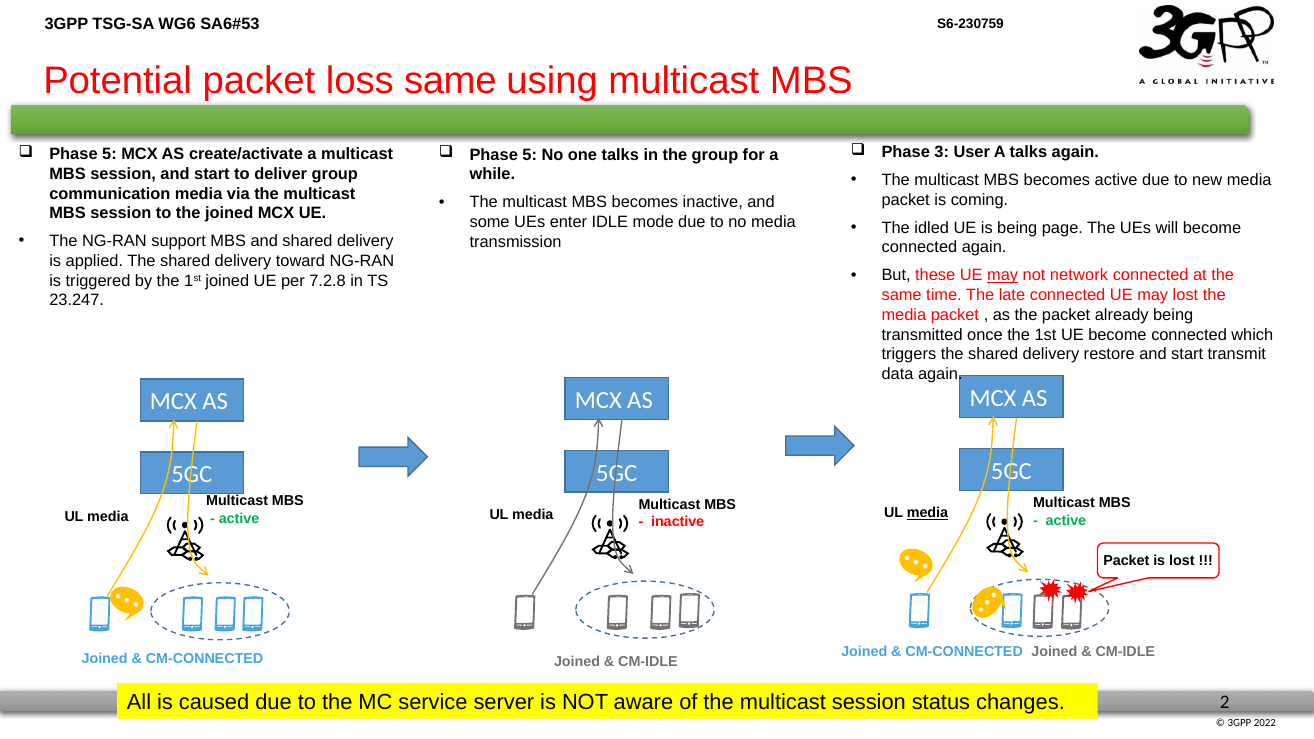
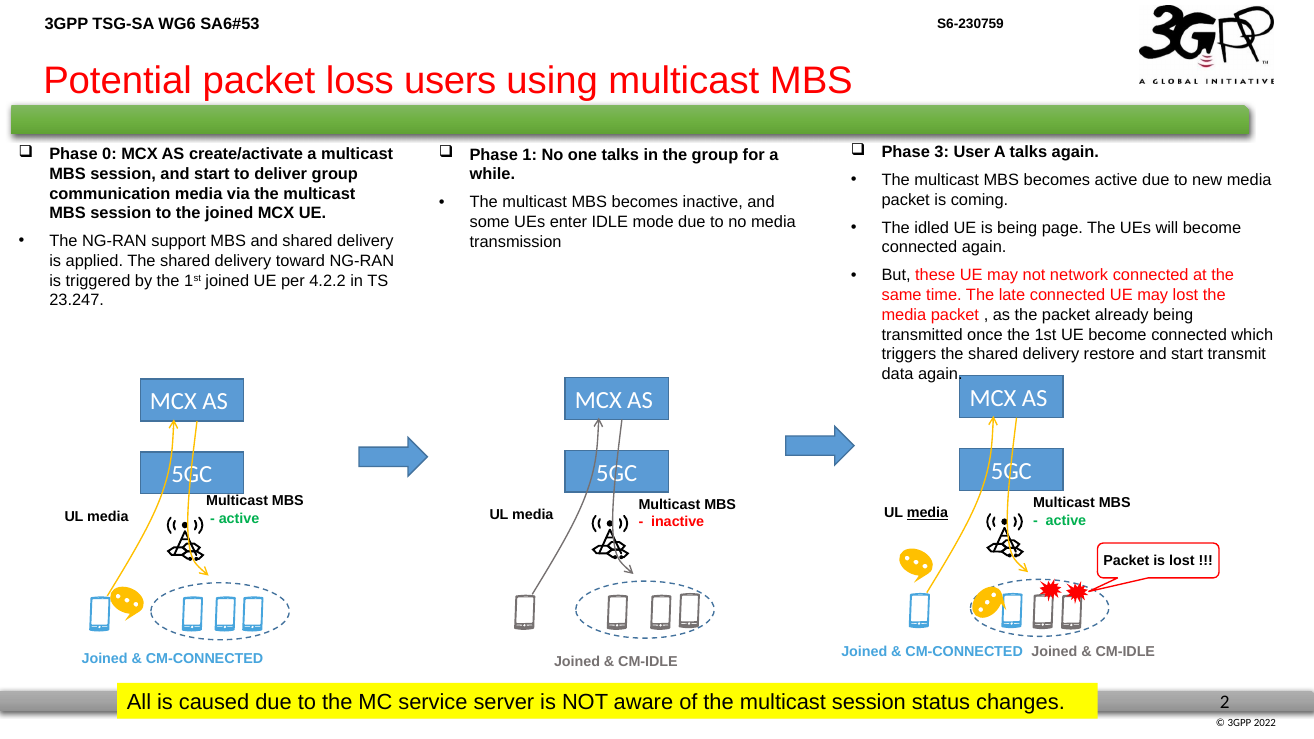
loss same: same -> users (450, 80)
5: 5 -> 0 (109, 154)
5: 5 -> 1 (530, 155)
may underline: present -> none (1003, 276)
7.2.8: 7.2.8 -> 4.2.2 (328, 281)
